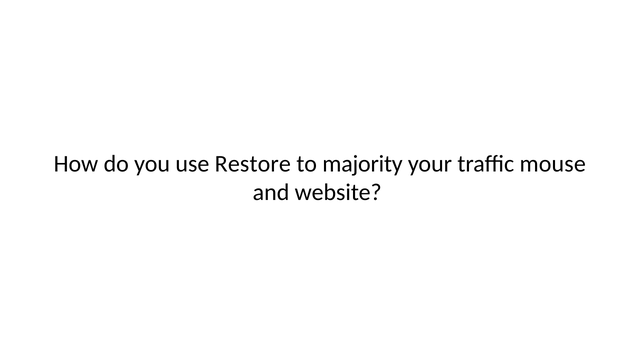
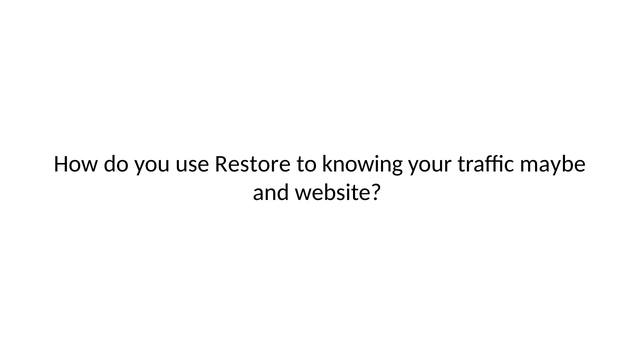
majority: majority -> knowing (363, 164)
mouse: mouse -> maybe (553, 164)
